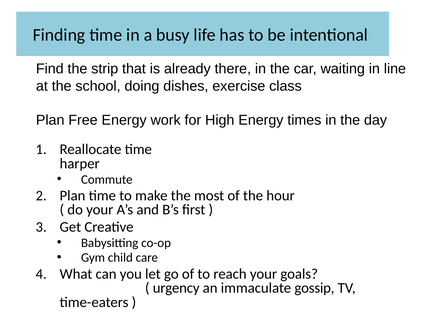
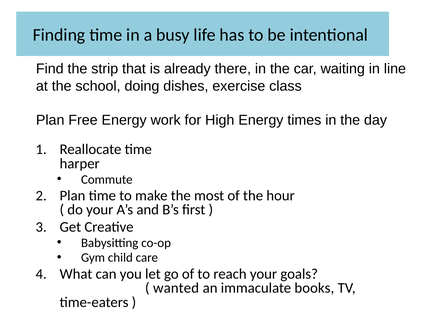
urgency: urgency -> wanted (176, 287)
gossip: gossip -> books (314, 287)
